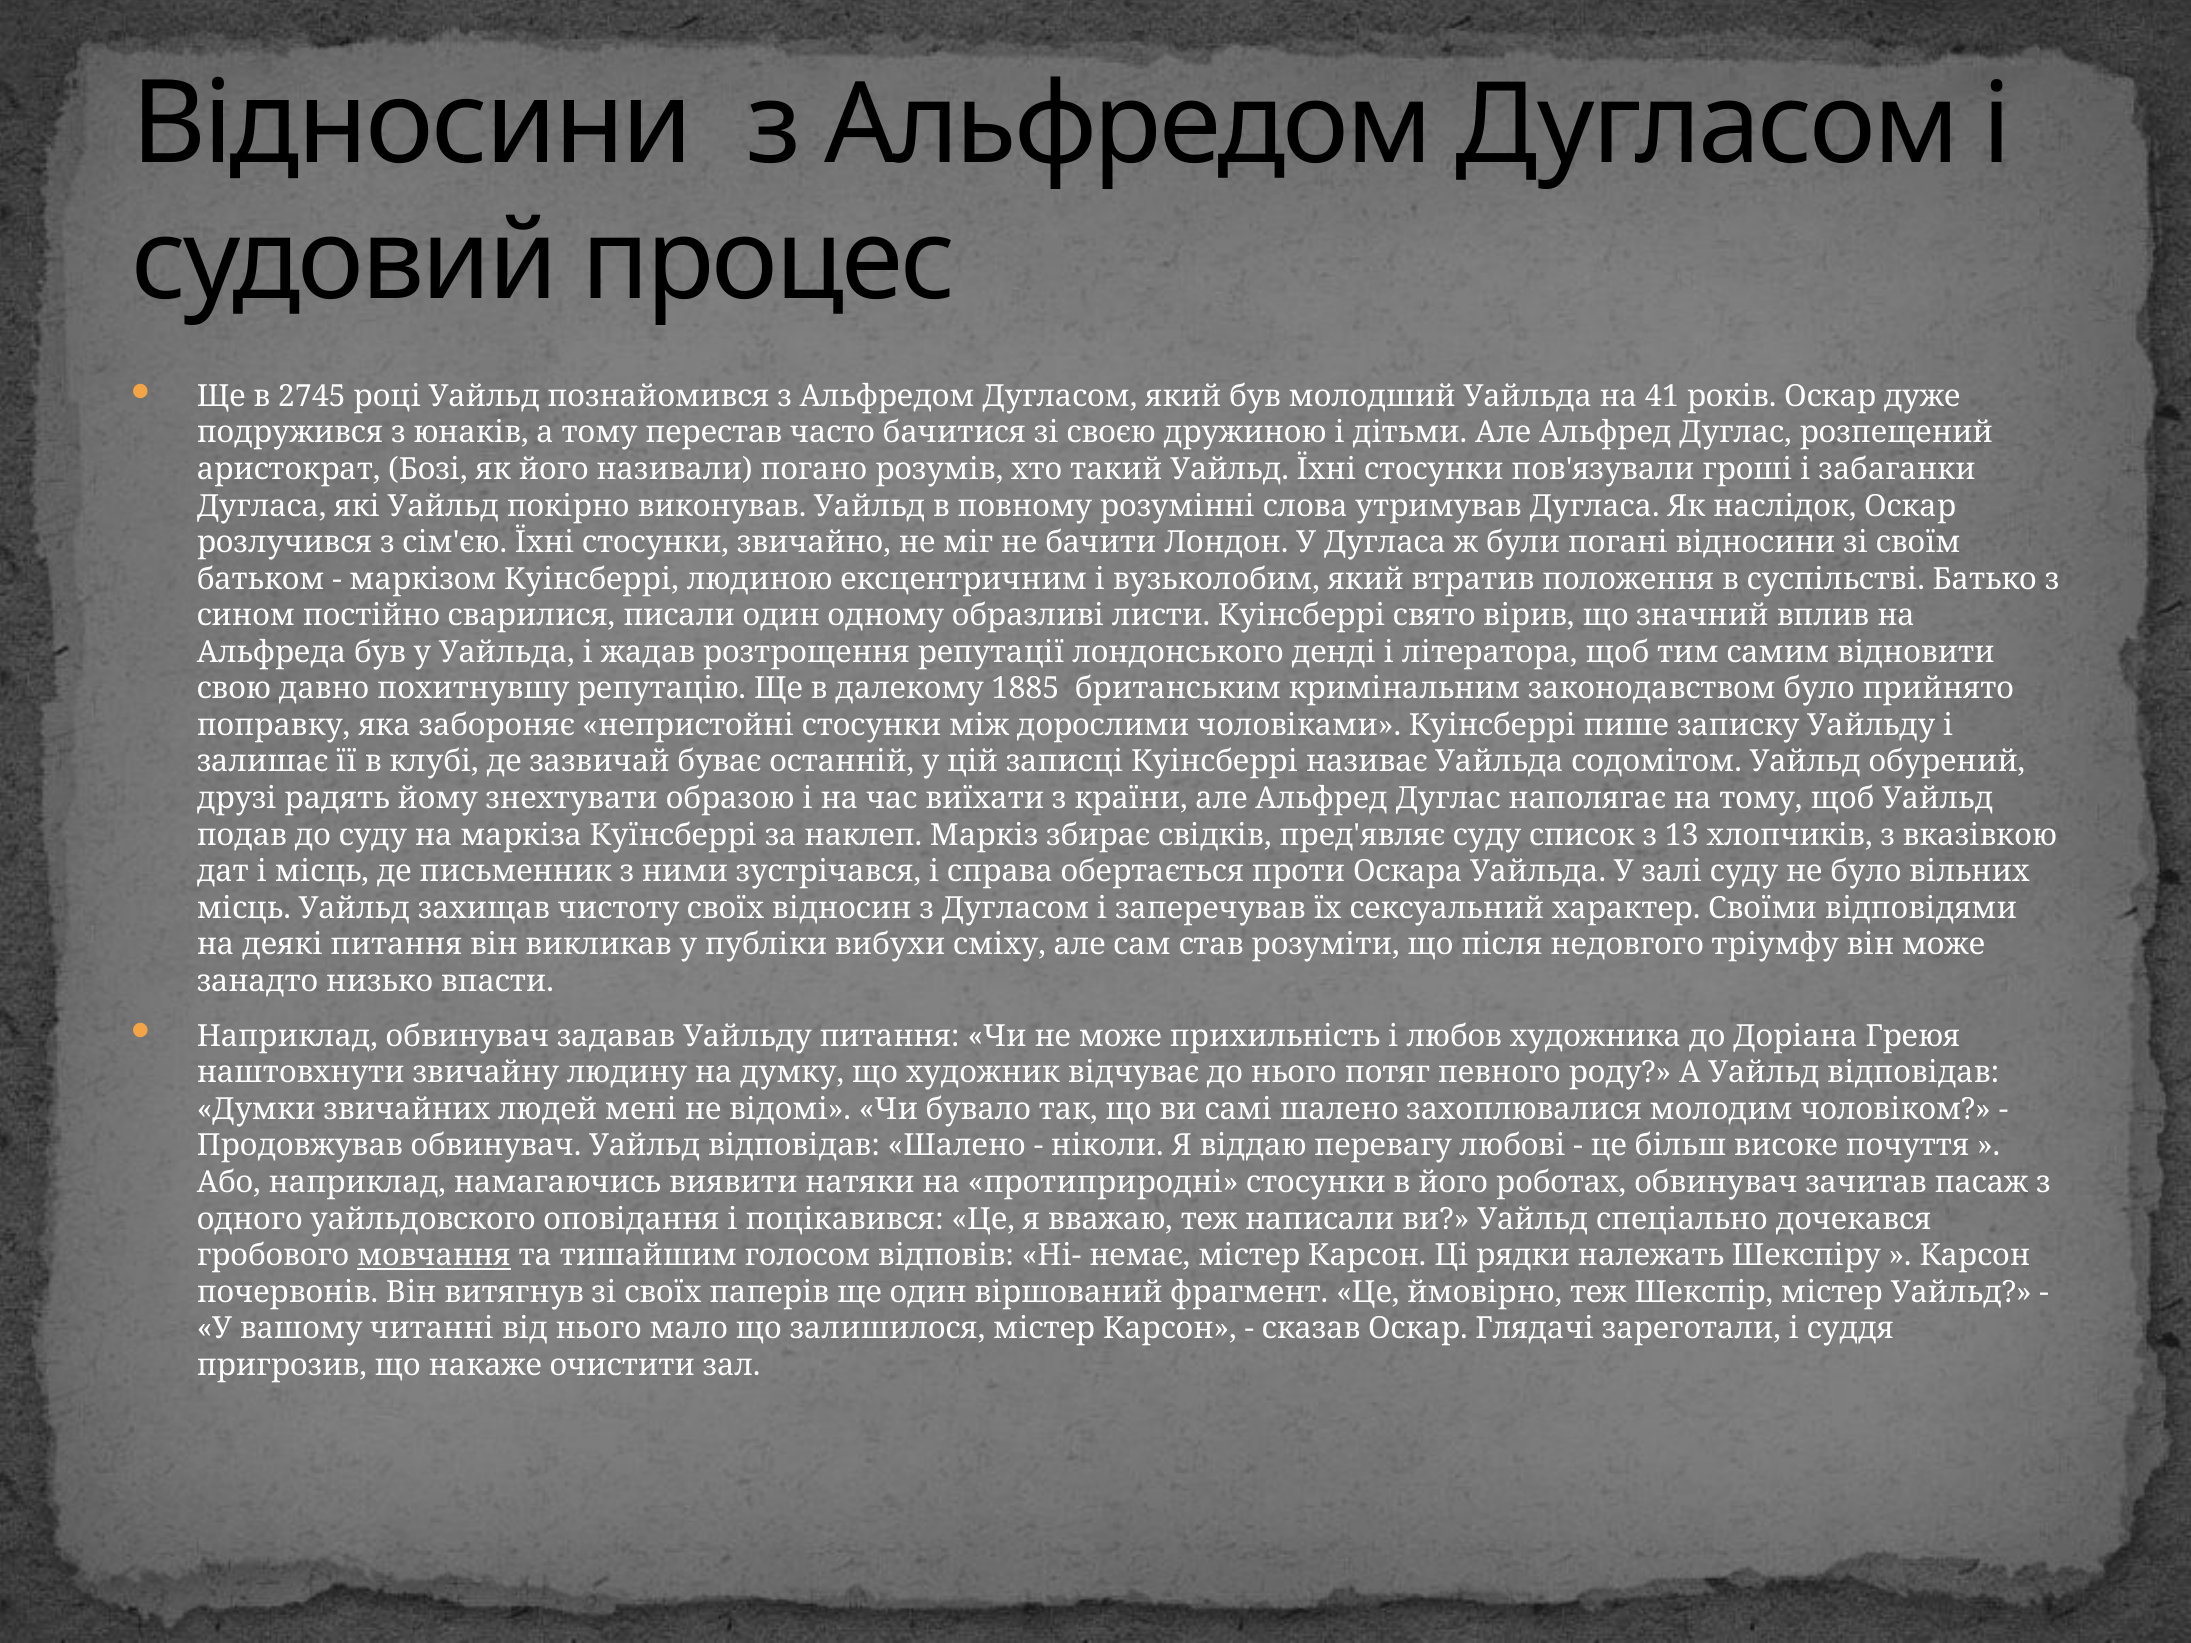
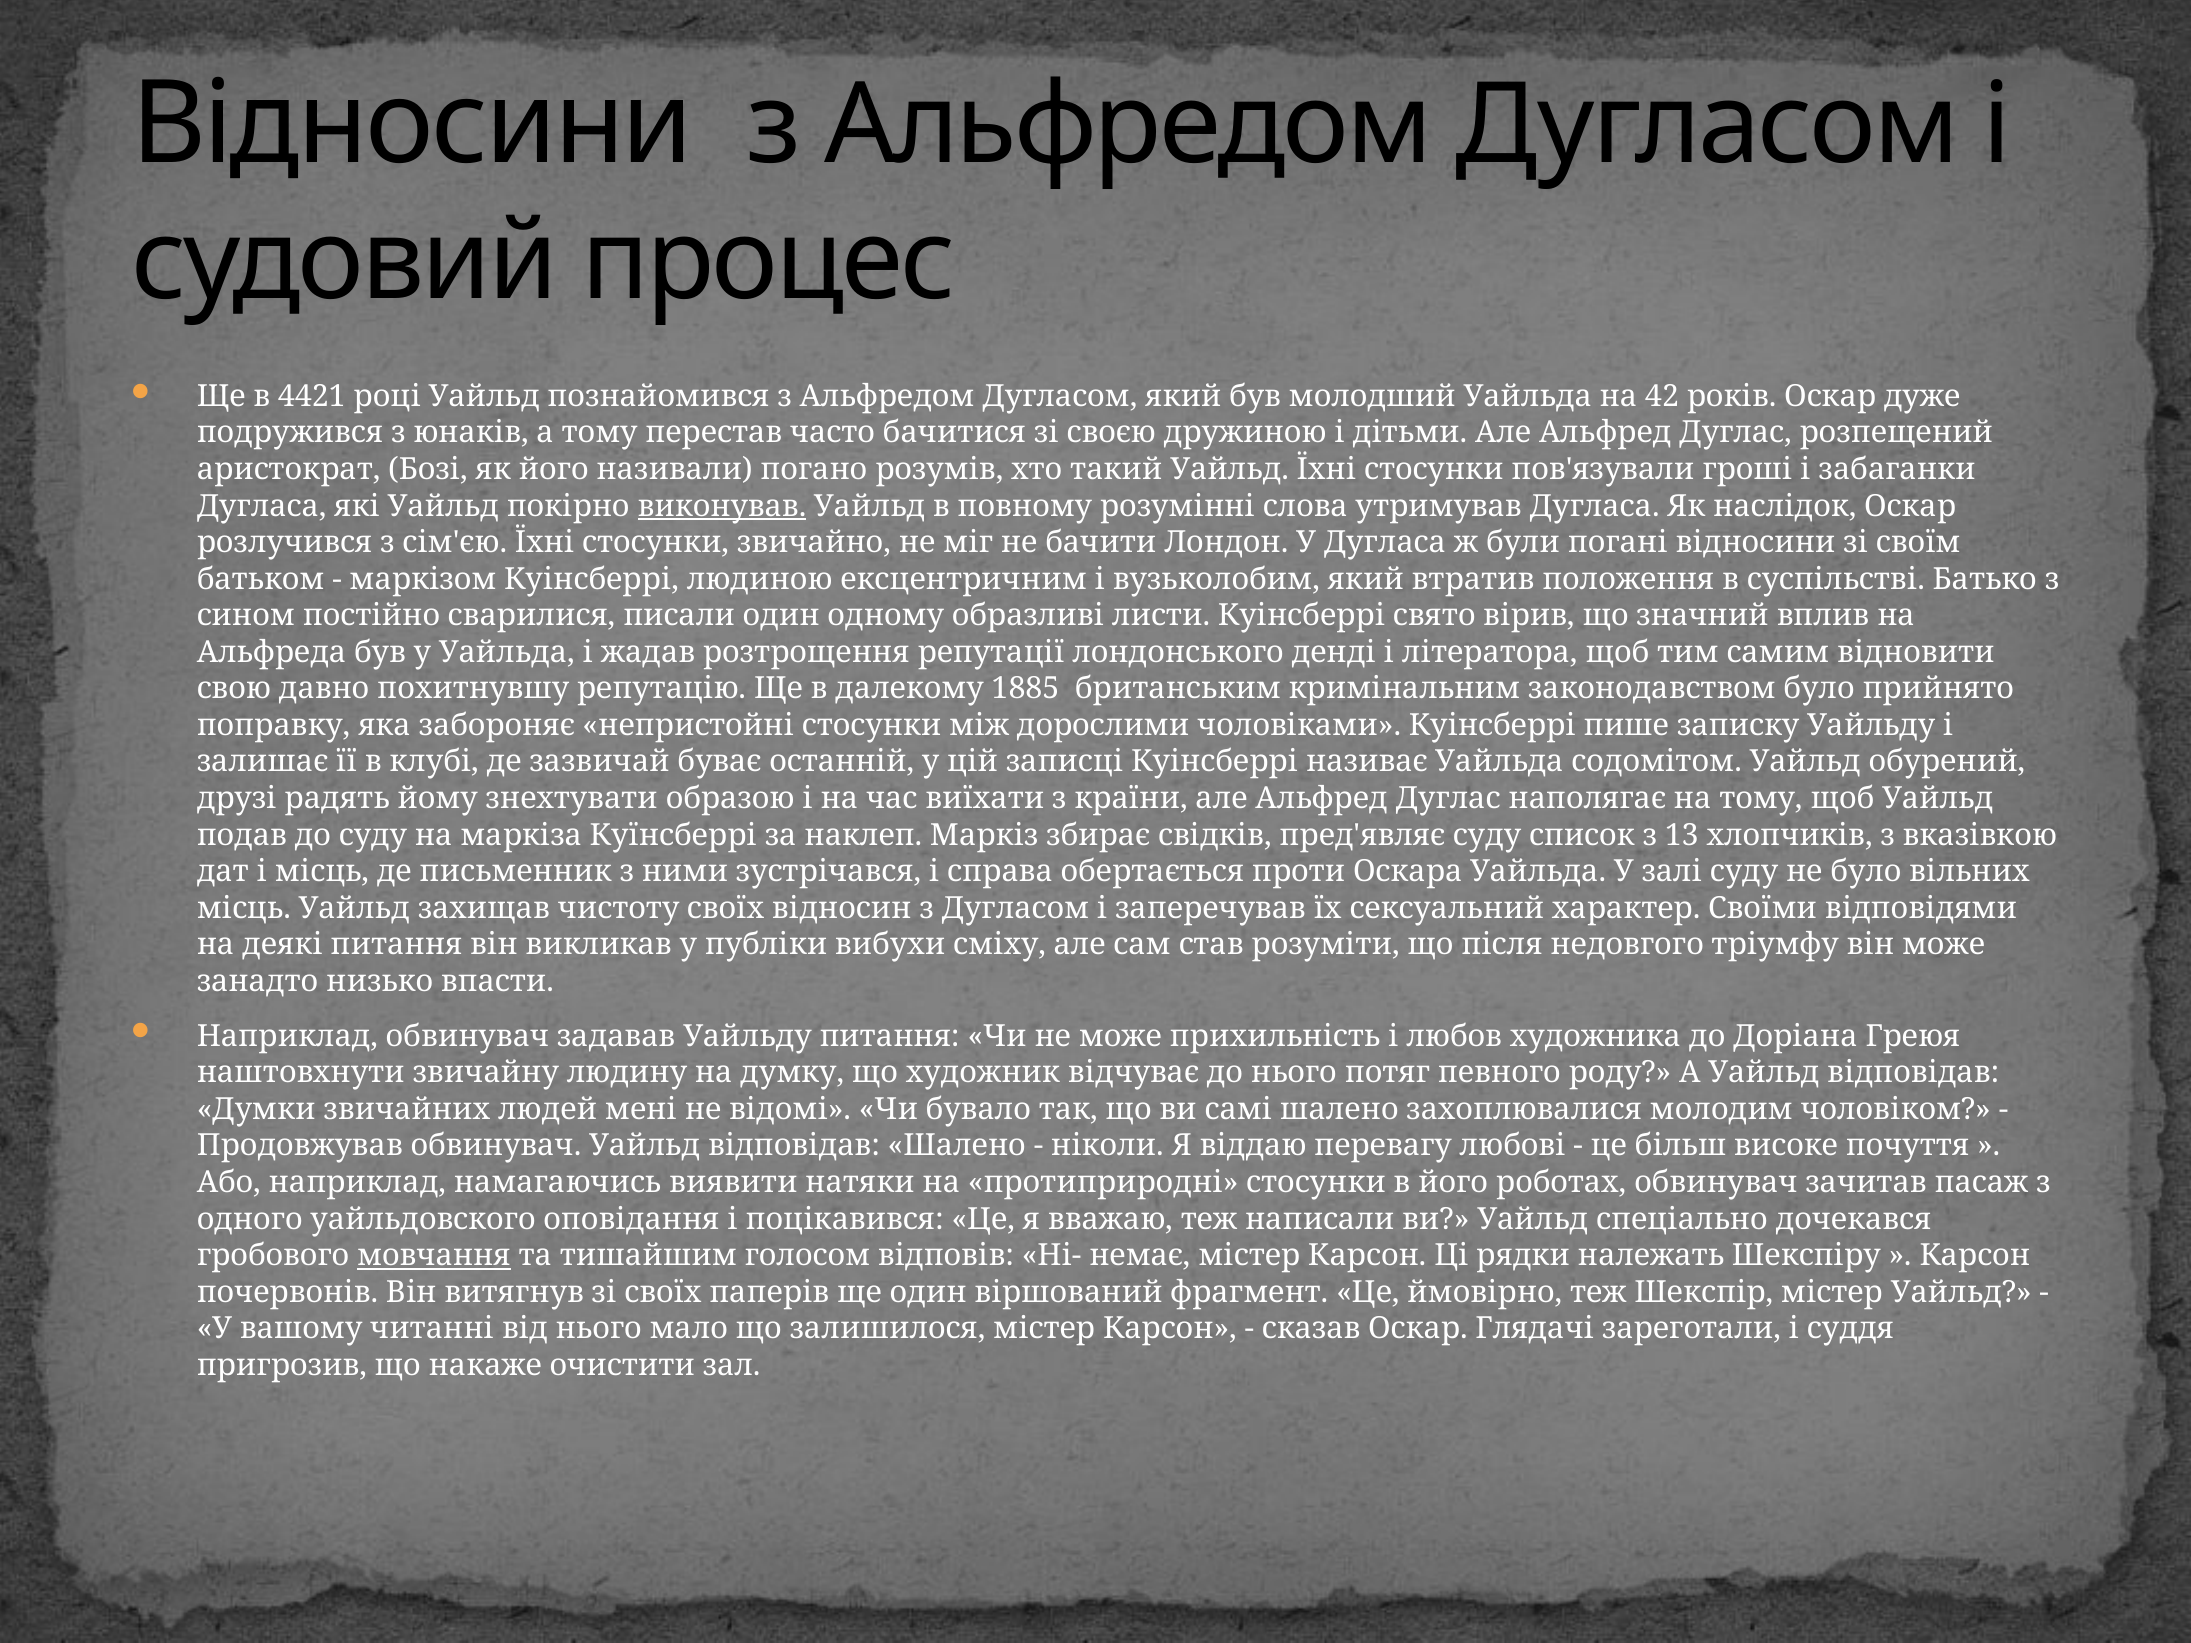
2745: 2745 -> 4421 (312, 396)
41: 41 -> 42 (1662, 396)
виконував underline: none -> present (722, 506)
